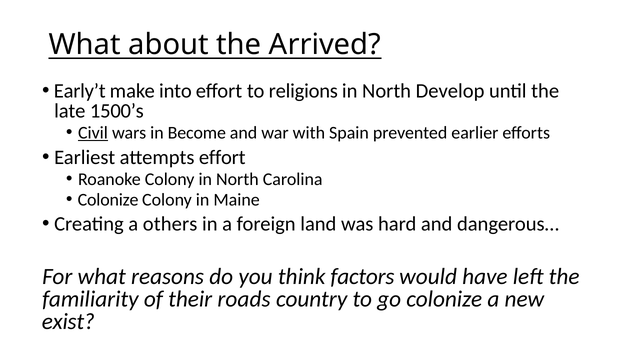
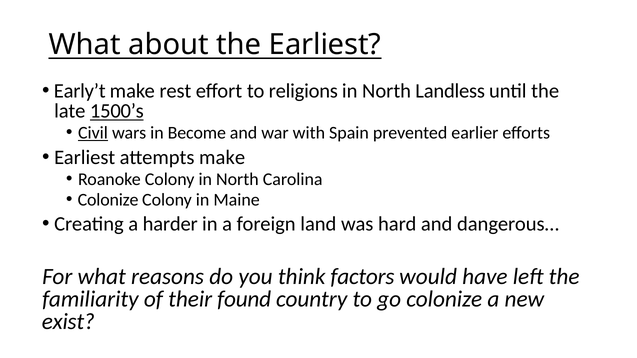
the Arrived: Arrived -> Earliest (325, 45)
into: into -> rest (175, 91)
Develop: Develop -> Landless (450, 91)
1500’s underline: none -> present (117, 111)
attempts effort: effort -> make (222, 158)
others: others -> harder (170, 224)
roads: roads -> found (244, 299)
